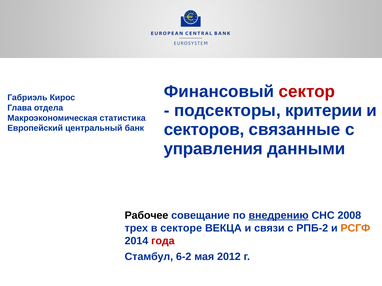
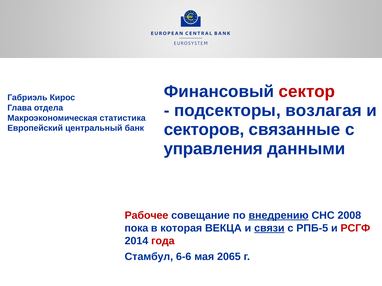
критерии: критерии -> возлагая (324, 111)
Рабочее colour: black -> red (146, 216)
трех: трех -> пока (136, 228)
секторе: секторе -> которая (181, 228)
связи underline: none -> present (269, 228)
РПБ-2: РПБ-2 -> РПБ-5 (312, 228)
РСГФ colour: orange -> red (355, 228)
6-2: 6-2 -> 6-6 (184, 257)
2012: 2012 -> 2065 (229, 257)
